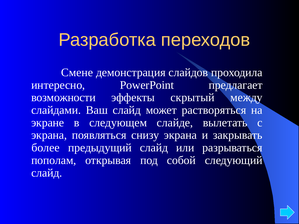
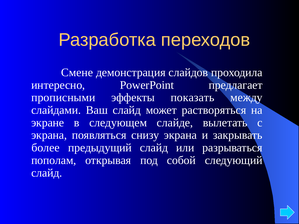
возможности: возможности -> прописными (63, 98)
скрытый: скрытый -> показать (193, 98)
